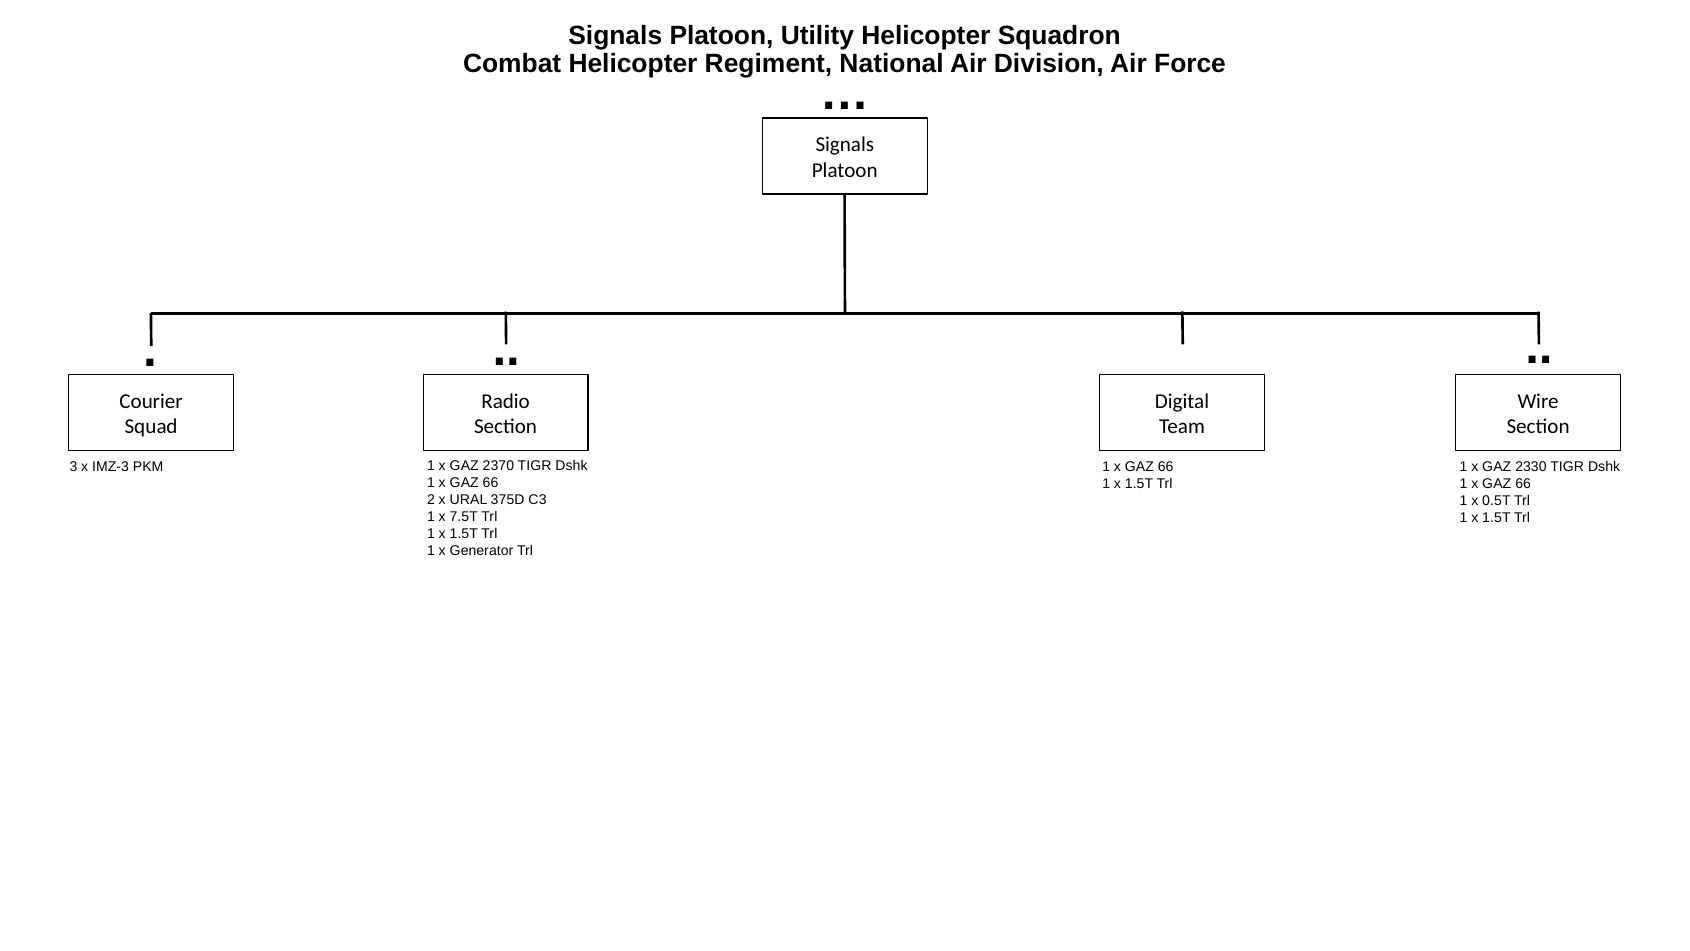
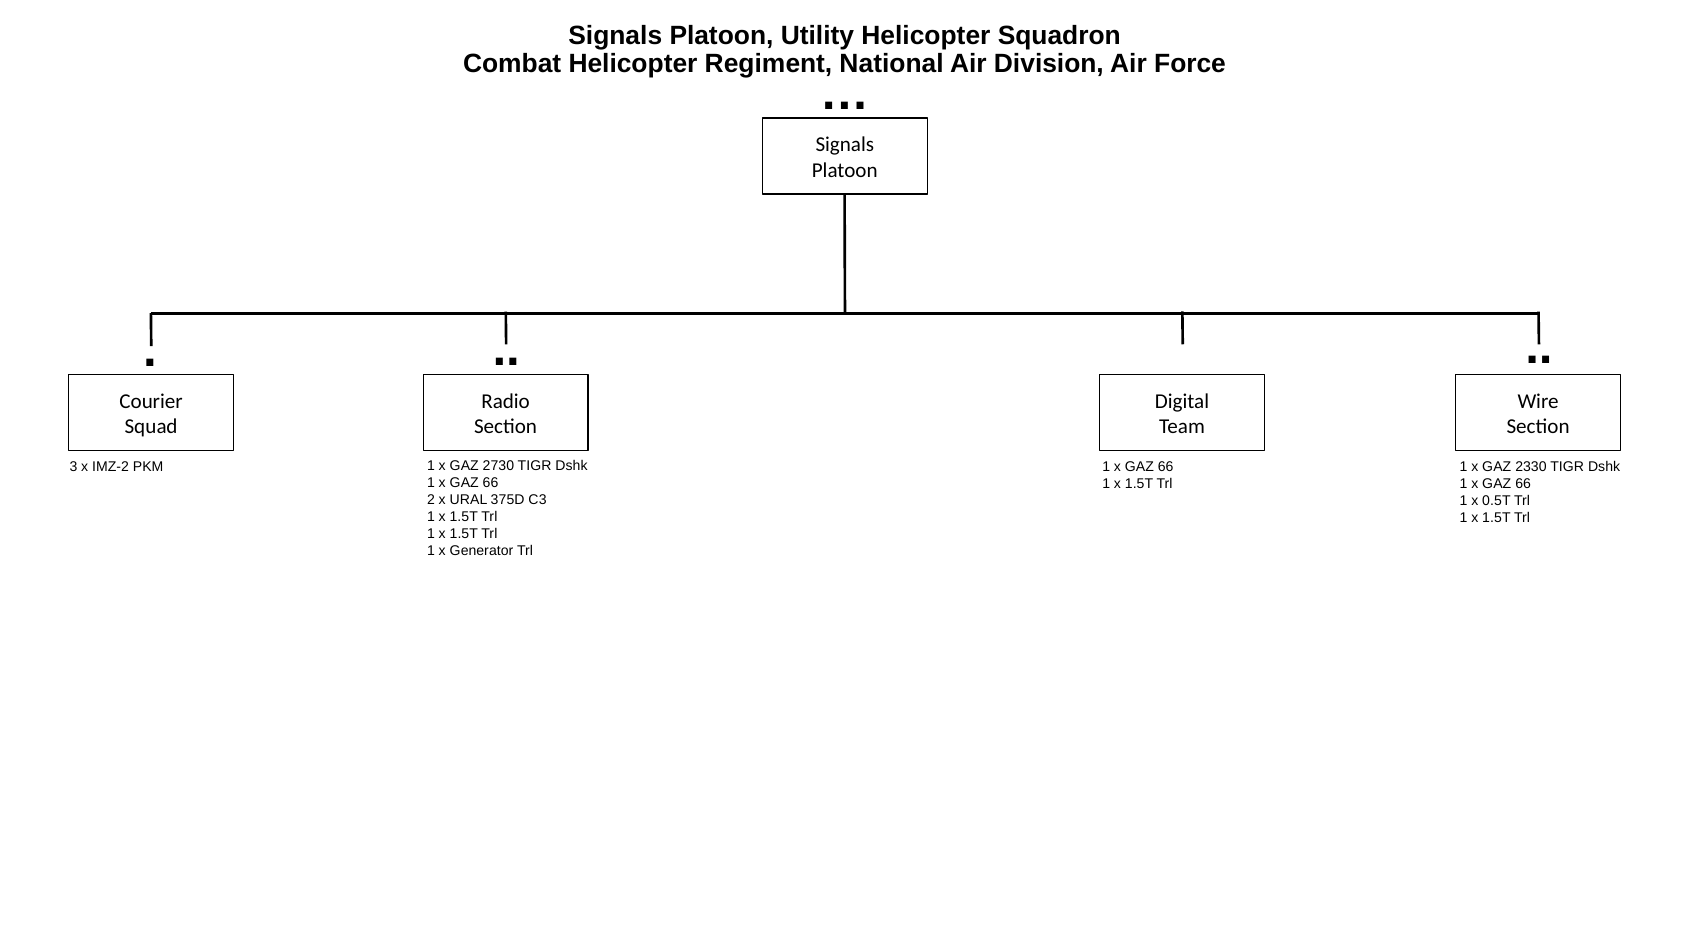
2370: 2370 -> 2730 (498, 466)
IMZ-3: IMZ-3 -> IMZ-2 (111, 467)
7.5T: 7.5T -> 1.5T (464, 516)
